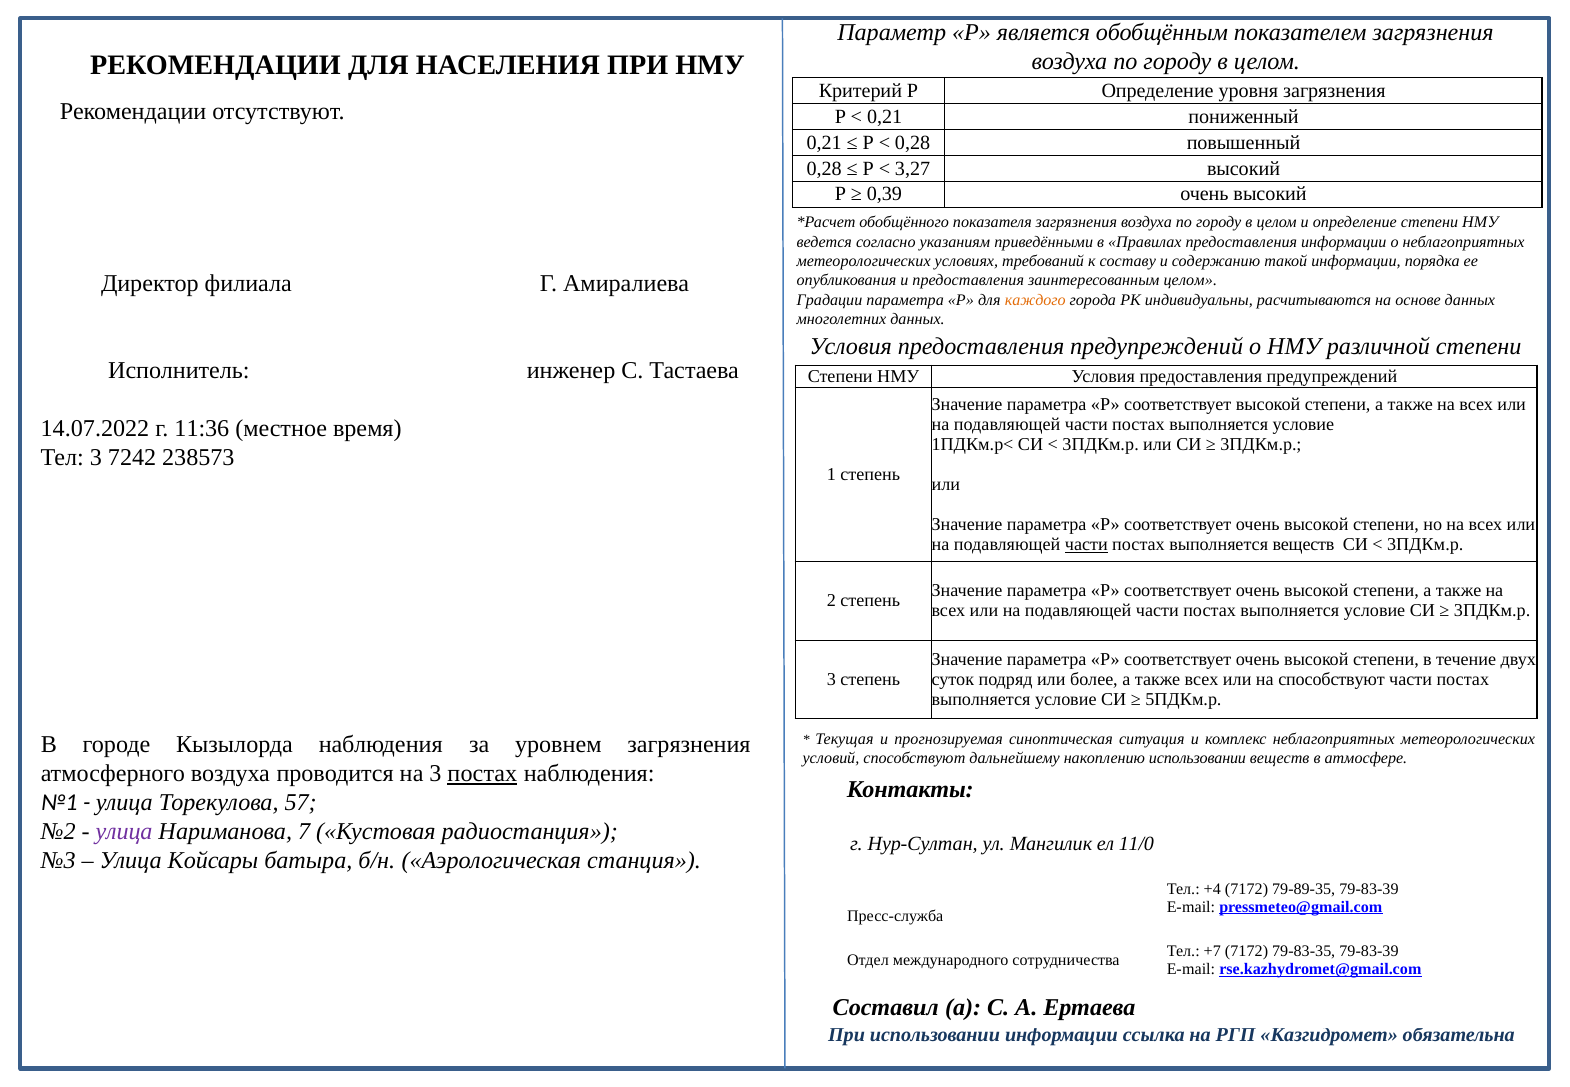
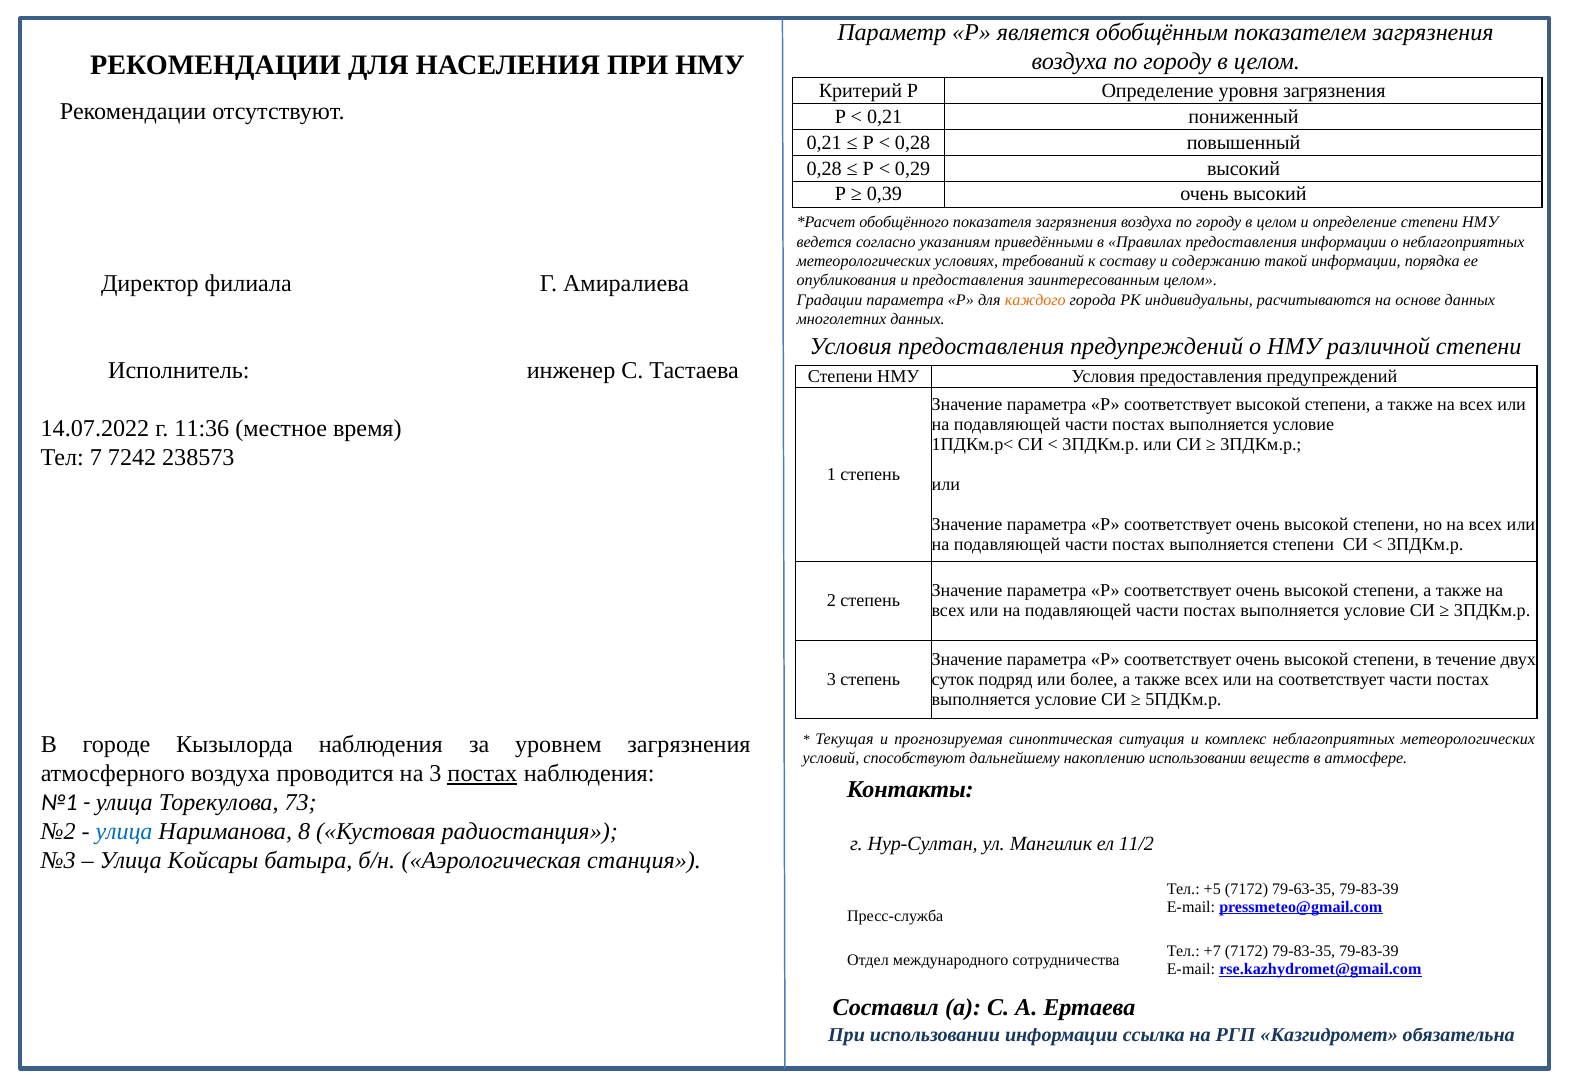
3,27: 3,27 -> 0,29 (913, 168)
Тел 3: 3 -> 7 (96, 458)
части underline: present -> none (1086, 545)
выполняется веществ: веществ -> степени (1303, 545)
на способствуют: способствуют -> соответствует (1332, 679)
57: 57 -> 73 (301, 803)
улица colour: purple -> blue (124, 832)
7: 7 -> 8 (304, 832)
11/0: 11/0 -> 11/2 (1136, 844)
+4: +4 -> +5 (1212, 889)
79-89-35: 79-89-35 -> 79-63-35 (1304, 889)
